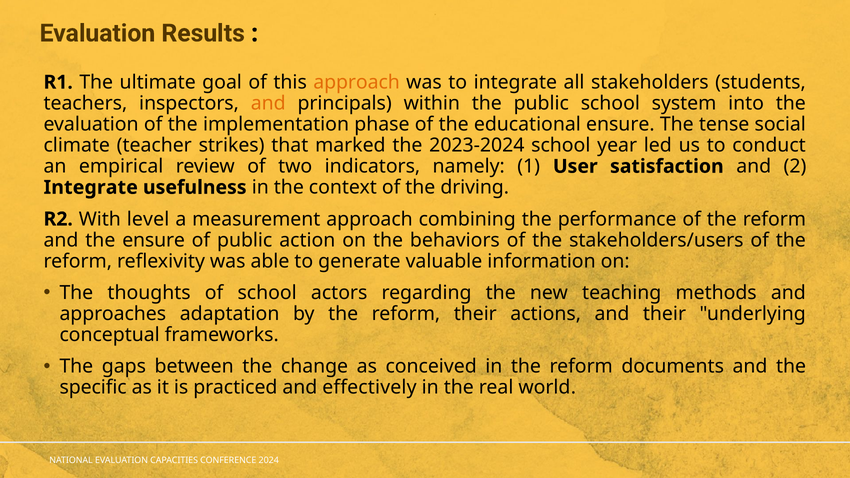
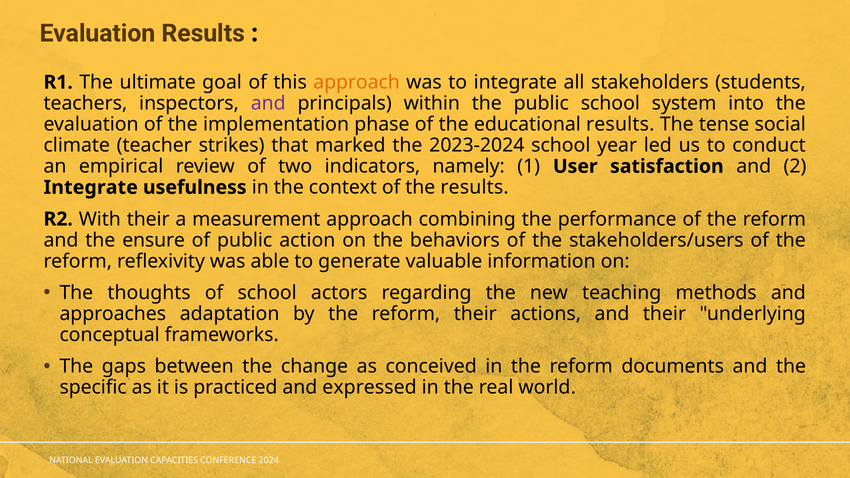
and colour: orange -> purple (268, 103)
educational ensure: ensure -> results (620, 124)
the driving: driving -> results (475, 187)
With level: level -> their (148, 219)
effectively: effectively -> expressed (370, 388)
